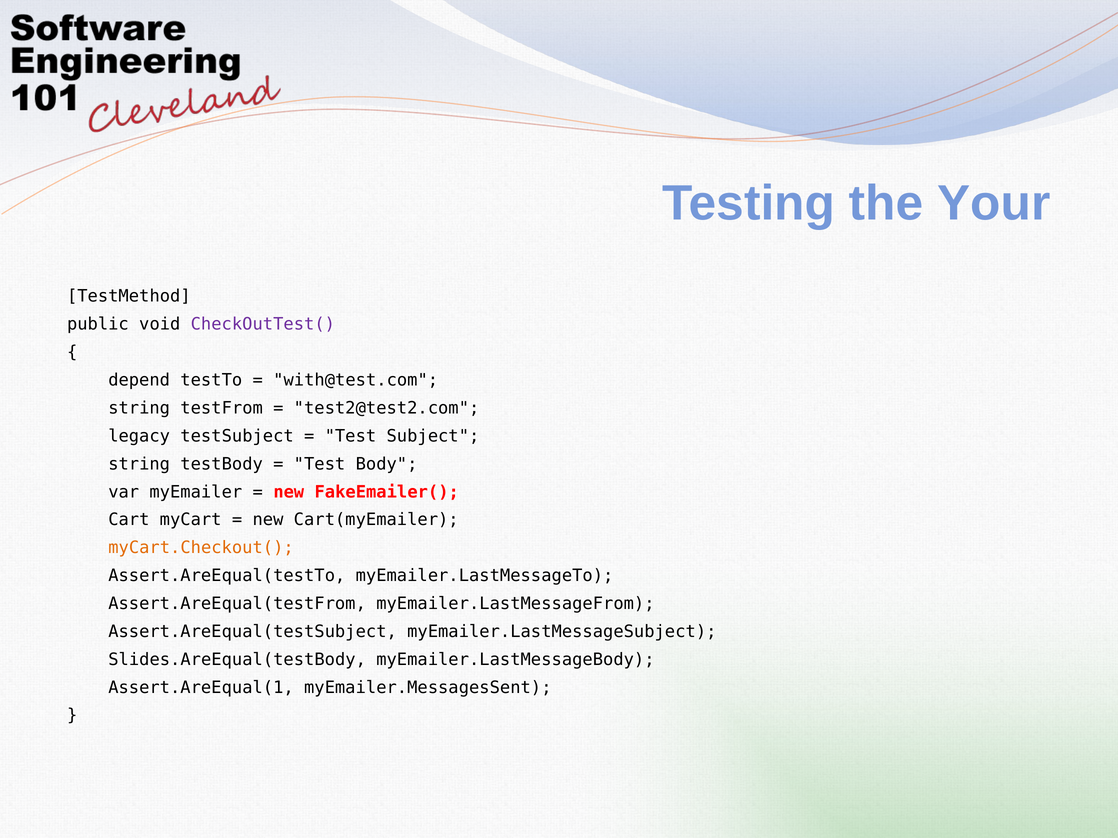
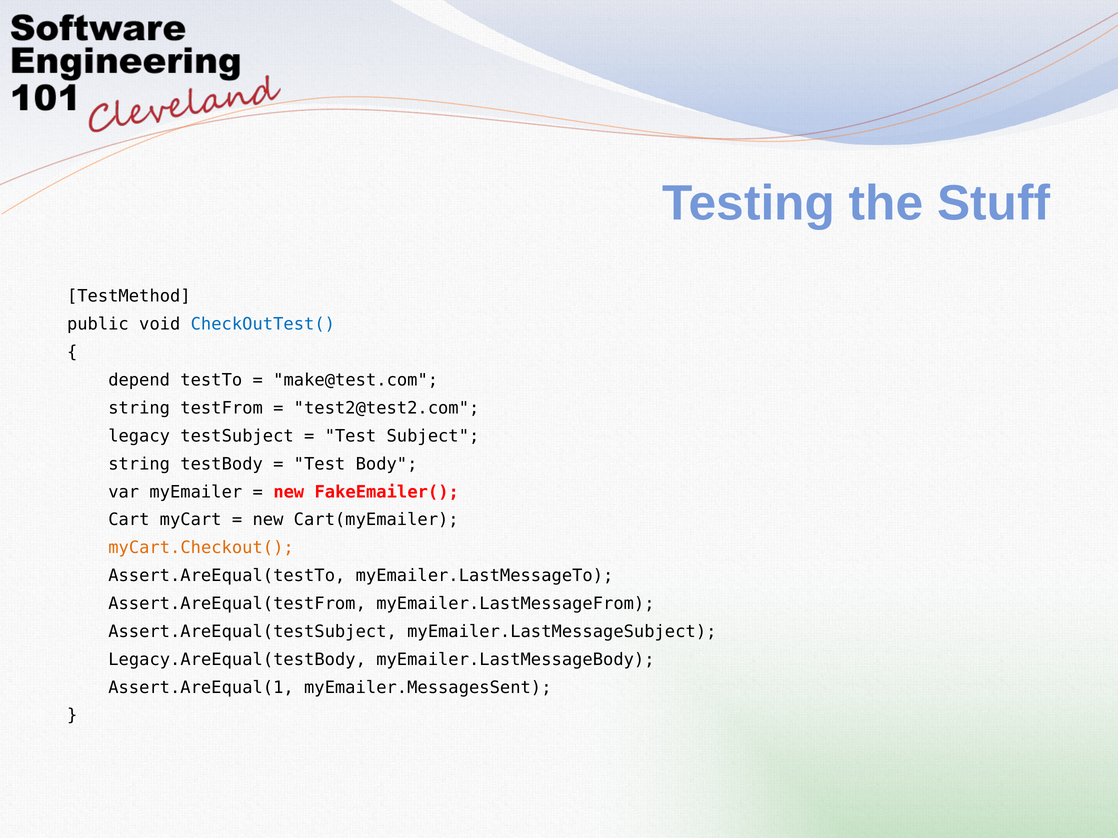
Your: Your -> Stuff (994, 204)
CheckOutTest( colour: purple -> blue (263, 324)
with@test.com: with@test.com -> make@test.com (356, 380)
Slides.AreEqual(testBody: Slides.AreEqual(testBody -> Legacy.AreEqual(testBody (237, 660)
